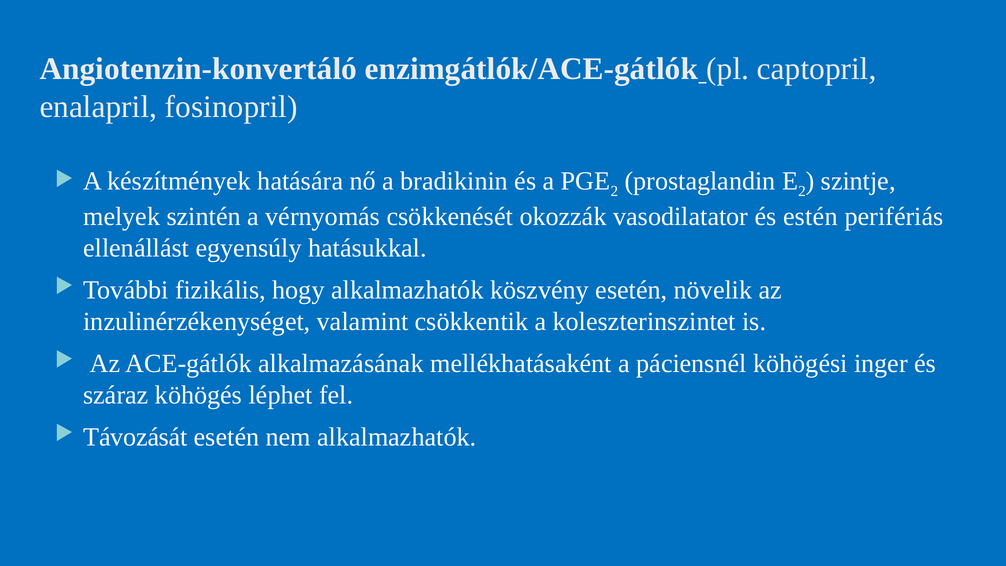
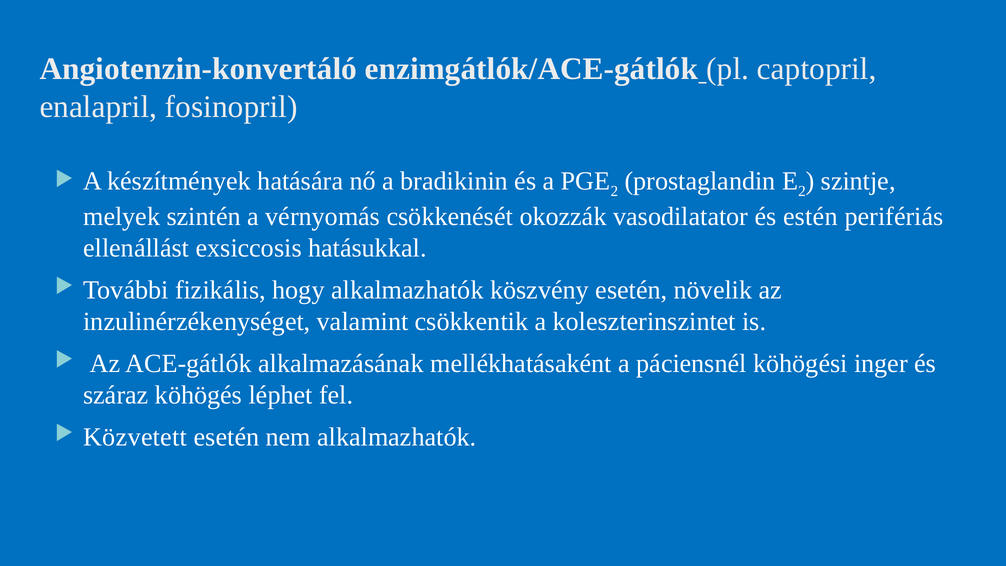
egyensúly: egyensúly -> exsiccosis (249, 248)
Távozását: Távozását -> Közvetett (135, 437)
